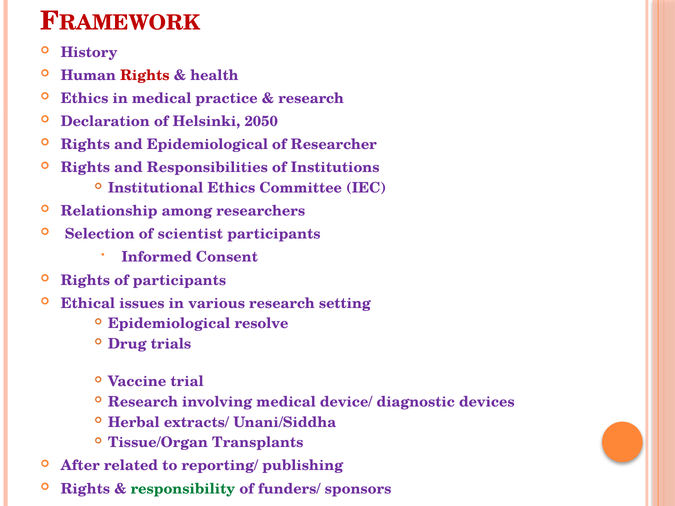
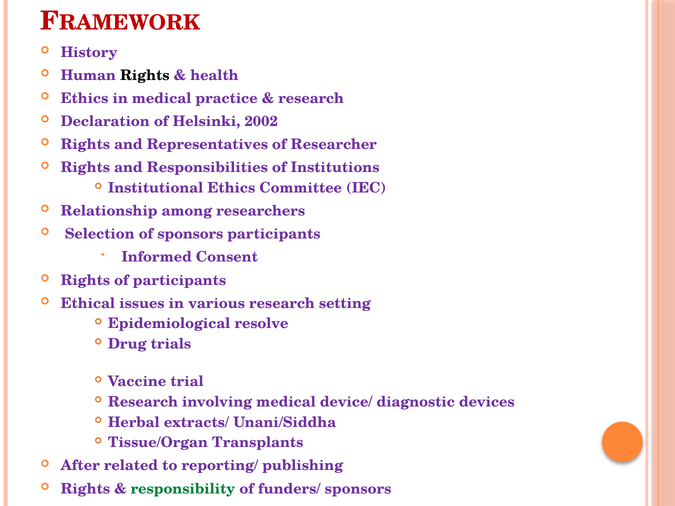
Rights colour: red -> black (145, 76)
2050: 2050 -> 2002 (261, 122)
and Epidemiological: Epidemiological -> Representatives (207, 145)
of scientist: scientist -> sponsors (190, 234)
